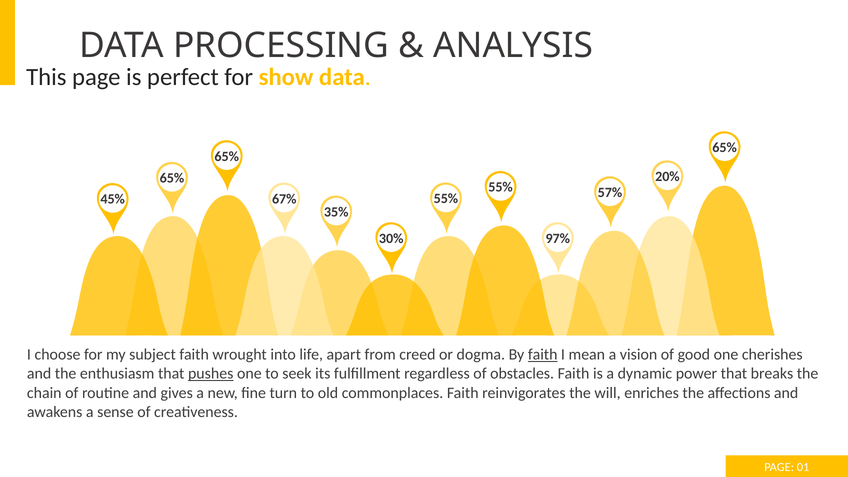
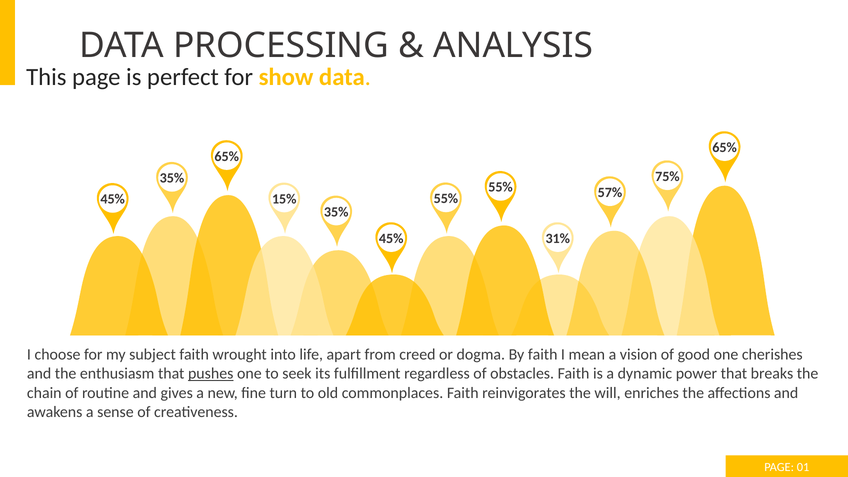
20%: 20% -> 75% (667, 177)
65%: 65% -> 35% (172, 178)
67%: 67% -> 15% (284, 199)
30%: 30% -> 45% (391, 238)
97%: 97% -> 31% (558, 238)
faith underline: present -> none (543, 355)
